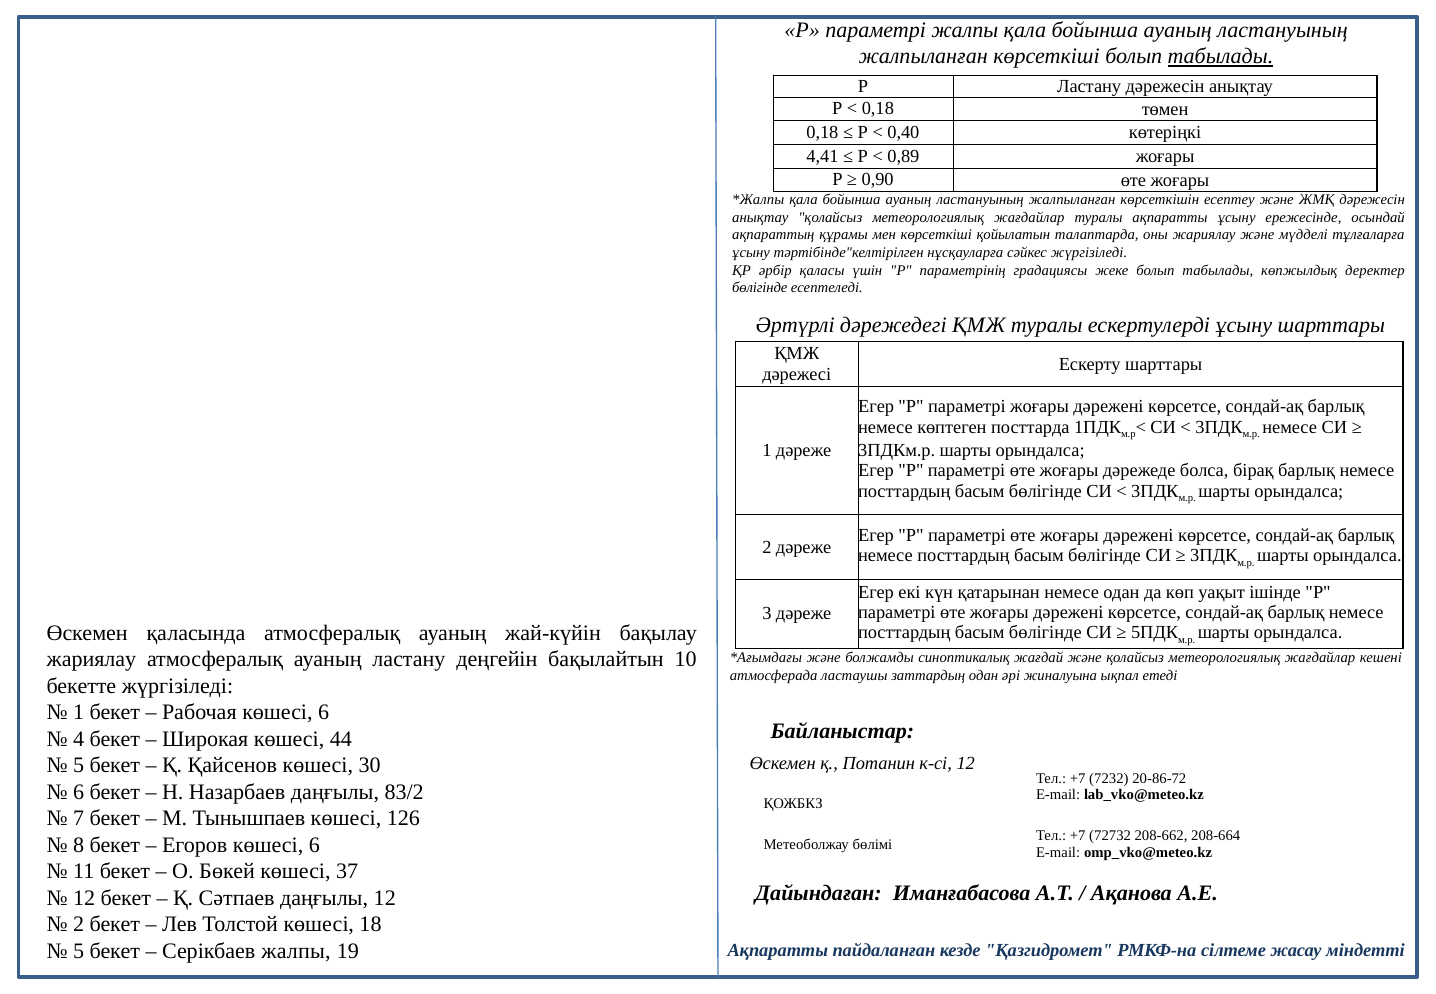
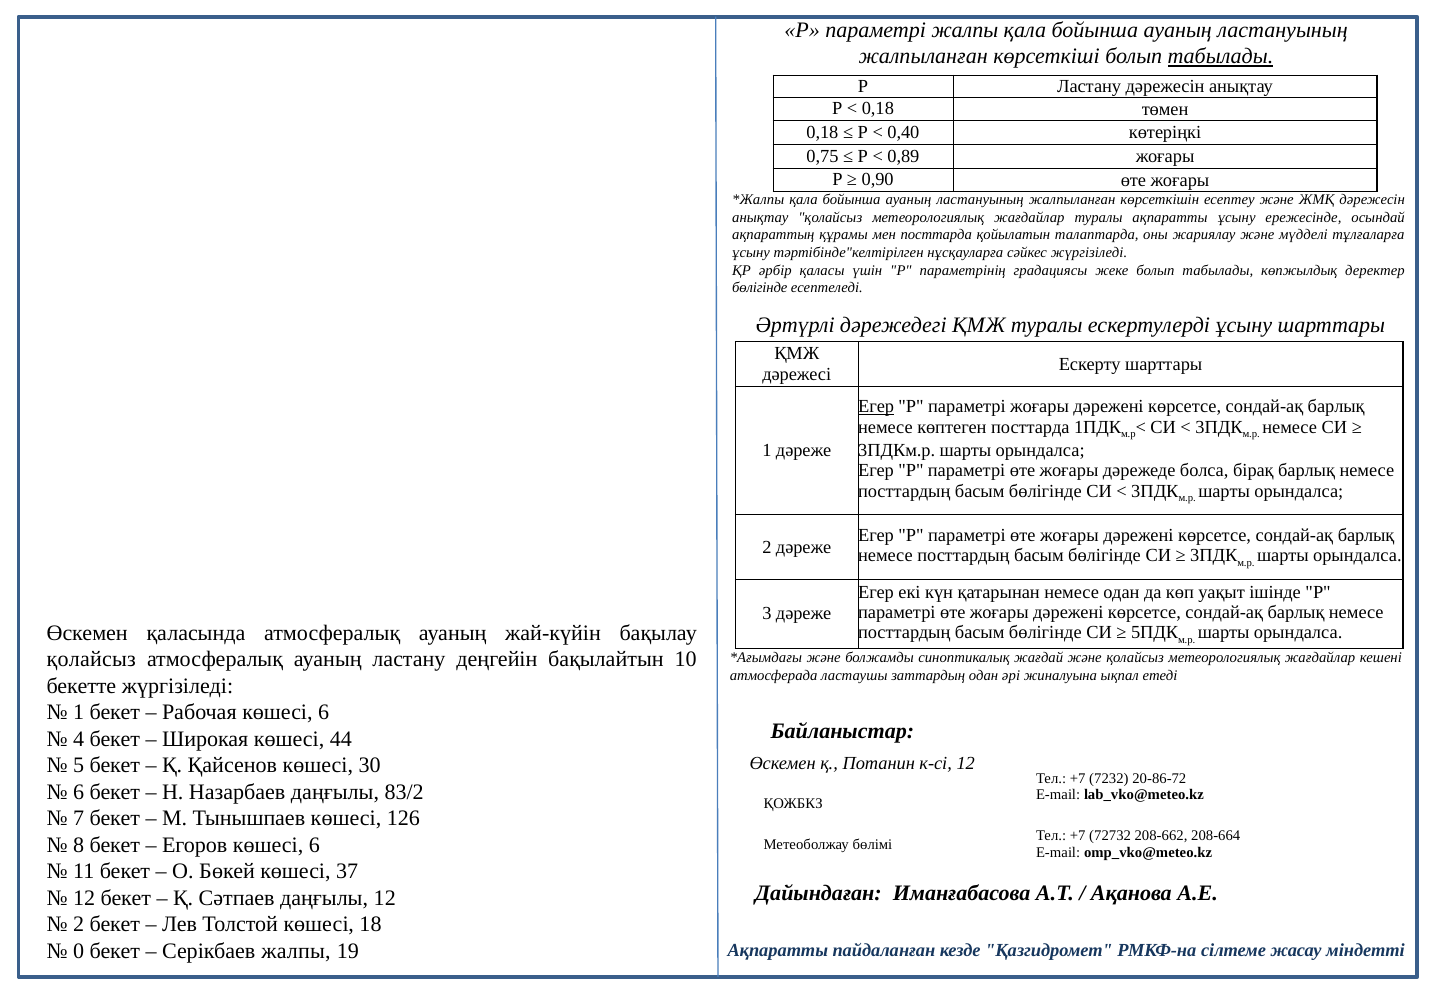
4,41: 4,41 -> 0,75 (822, 156)
мен көрсеткіші: көрсеткіші -> посттарда (936, 235)
Егер underline: none -> present (876, 407)
жариялау: жариялау -> қолайсыз (91, 660)
5: 5 -> 0 (79, 951)
